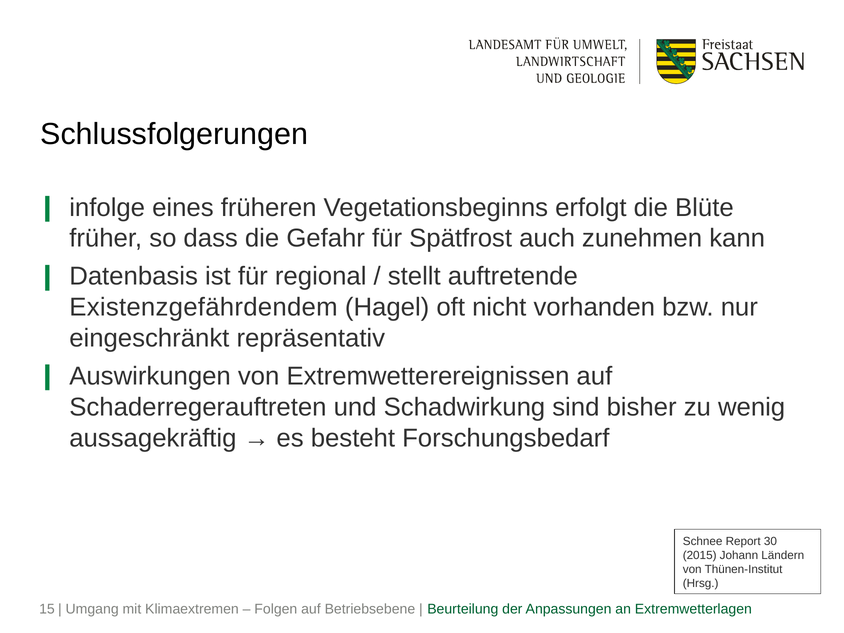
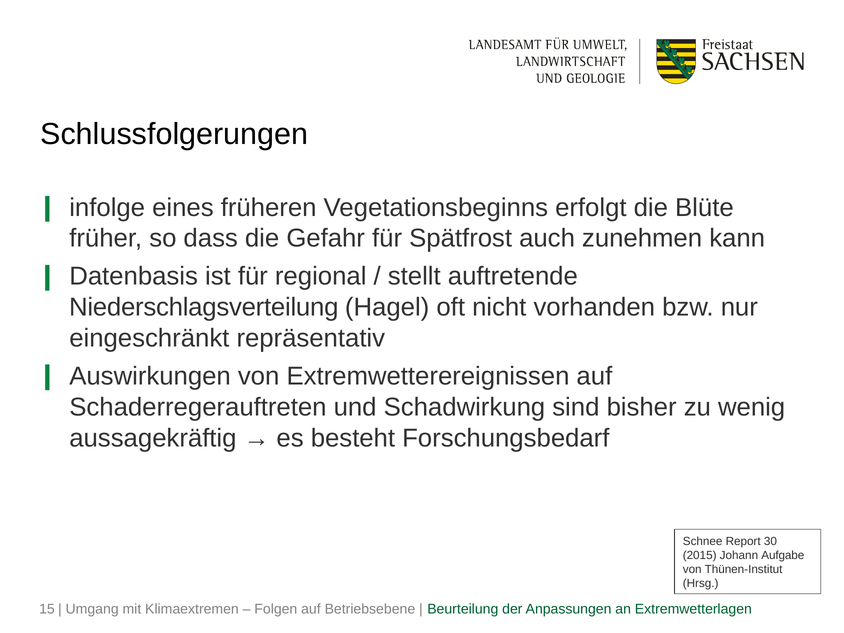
Existenzgefährdendem: Existenzgefährdendem -> Niederschlagsverteilung (204, 307)
Ländern: Ländern -> Aufgabe (783, 555)
